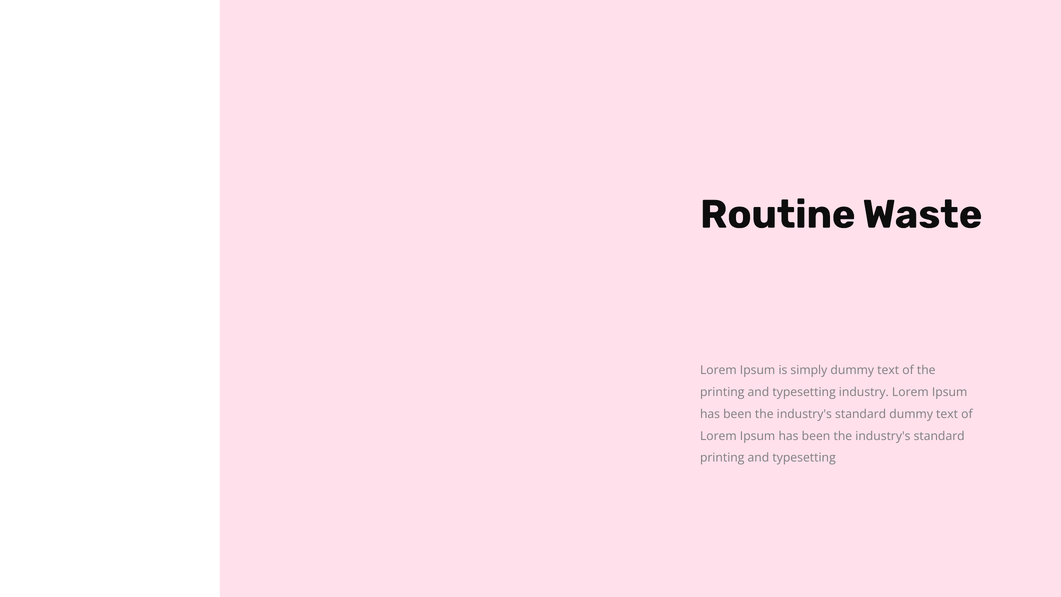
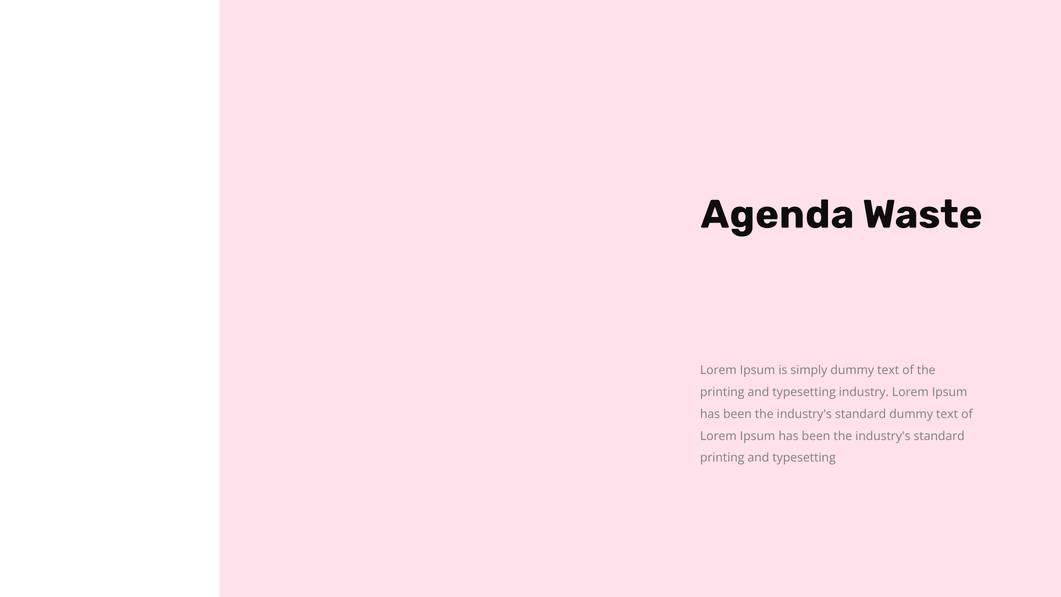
Routine: Routine -> Agenda (777, 215)
